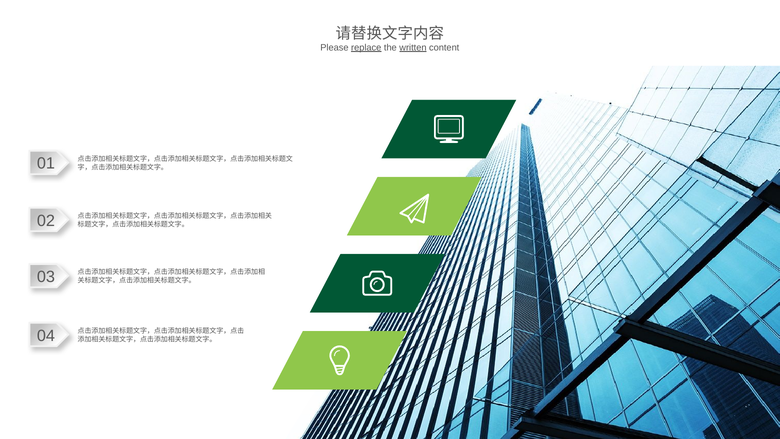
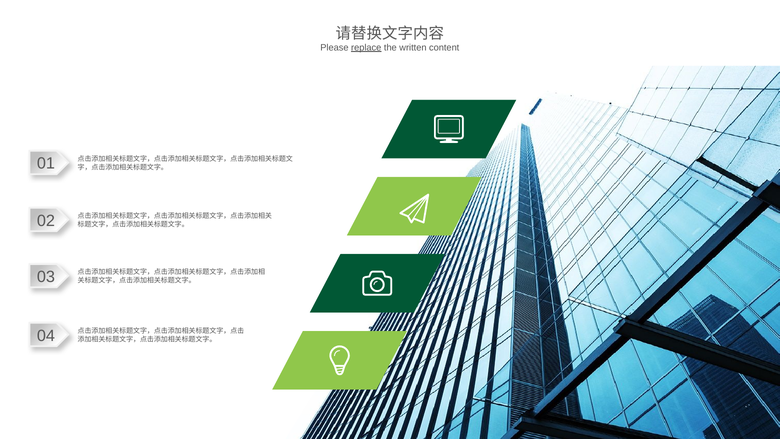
written underline: present -> none (413, 48)
